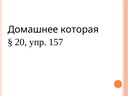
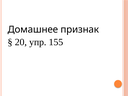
которая: которая -> признак (80, 29)
157: 157 -> 155 (56, 42)
